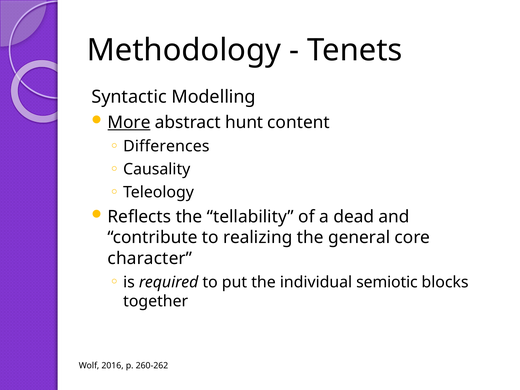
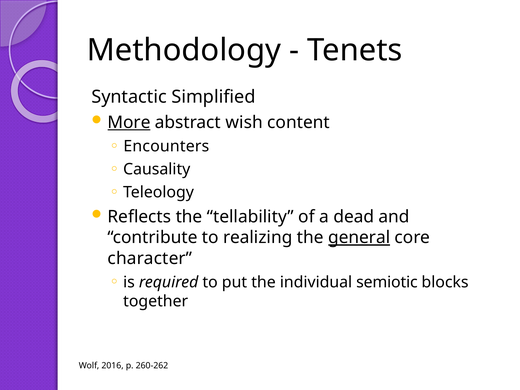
Modelling: Modelling -> Simplified (214, 97)
hunt: hunt -> wish (244, 123)
Differences: Differences -> Encounters (166, 146)
general underline: none -> present (359, 238)
